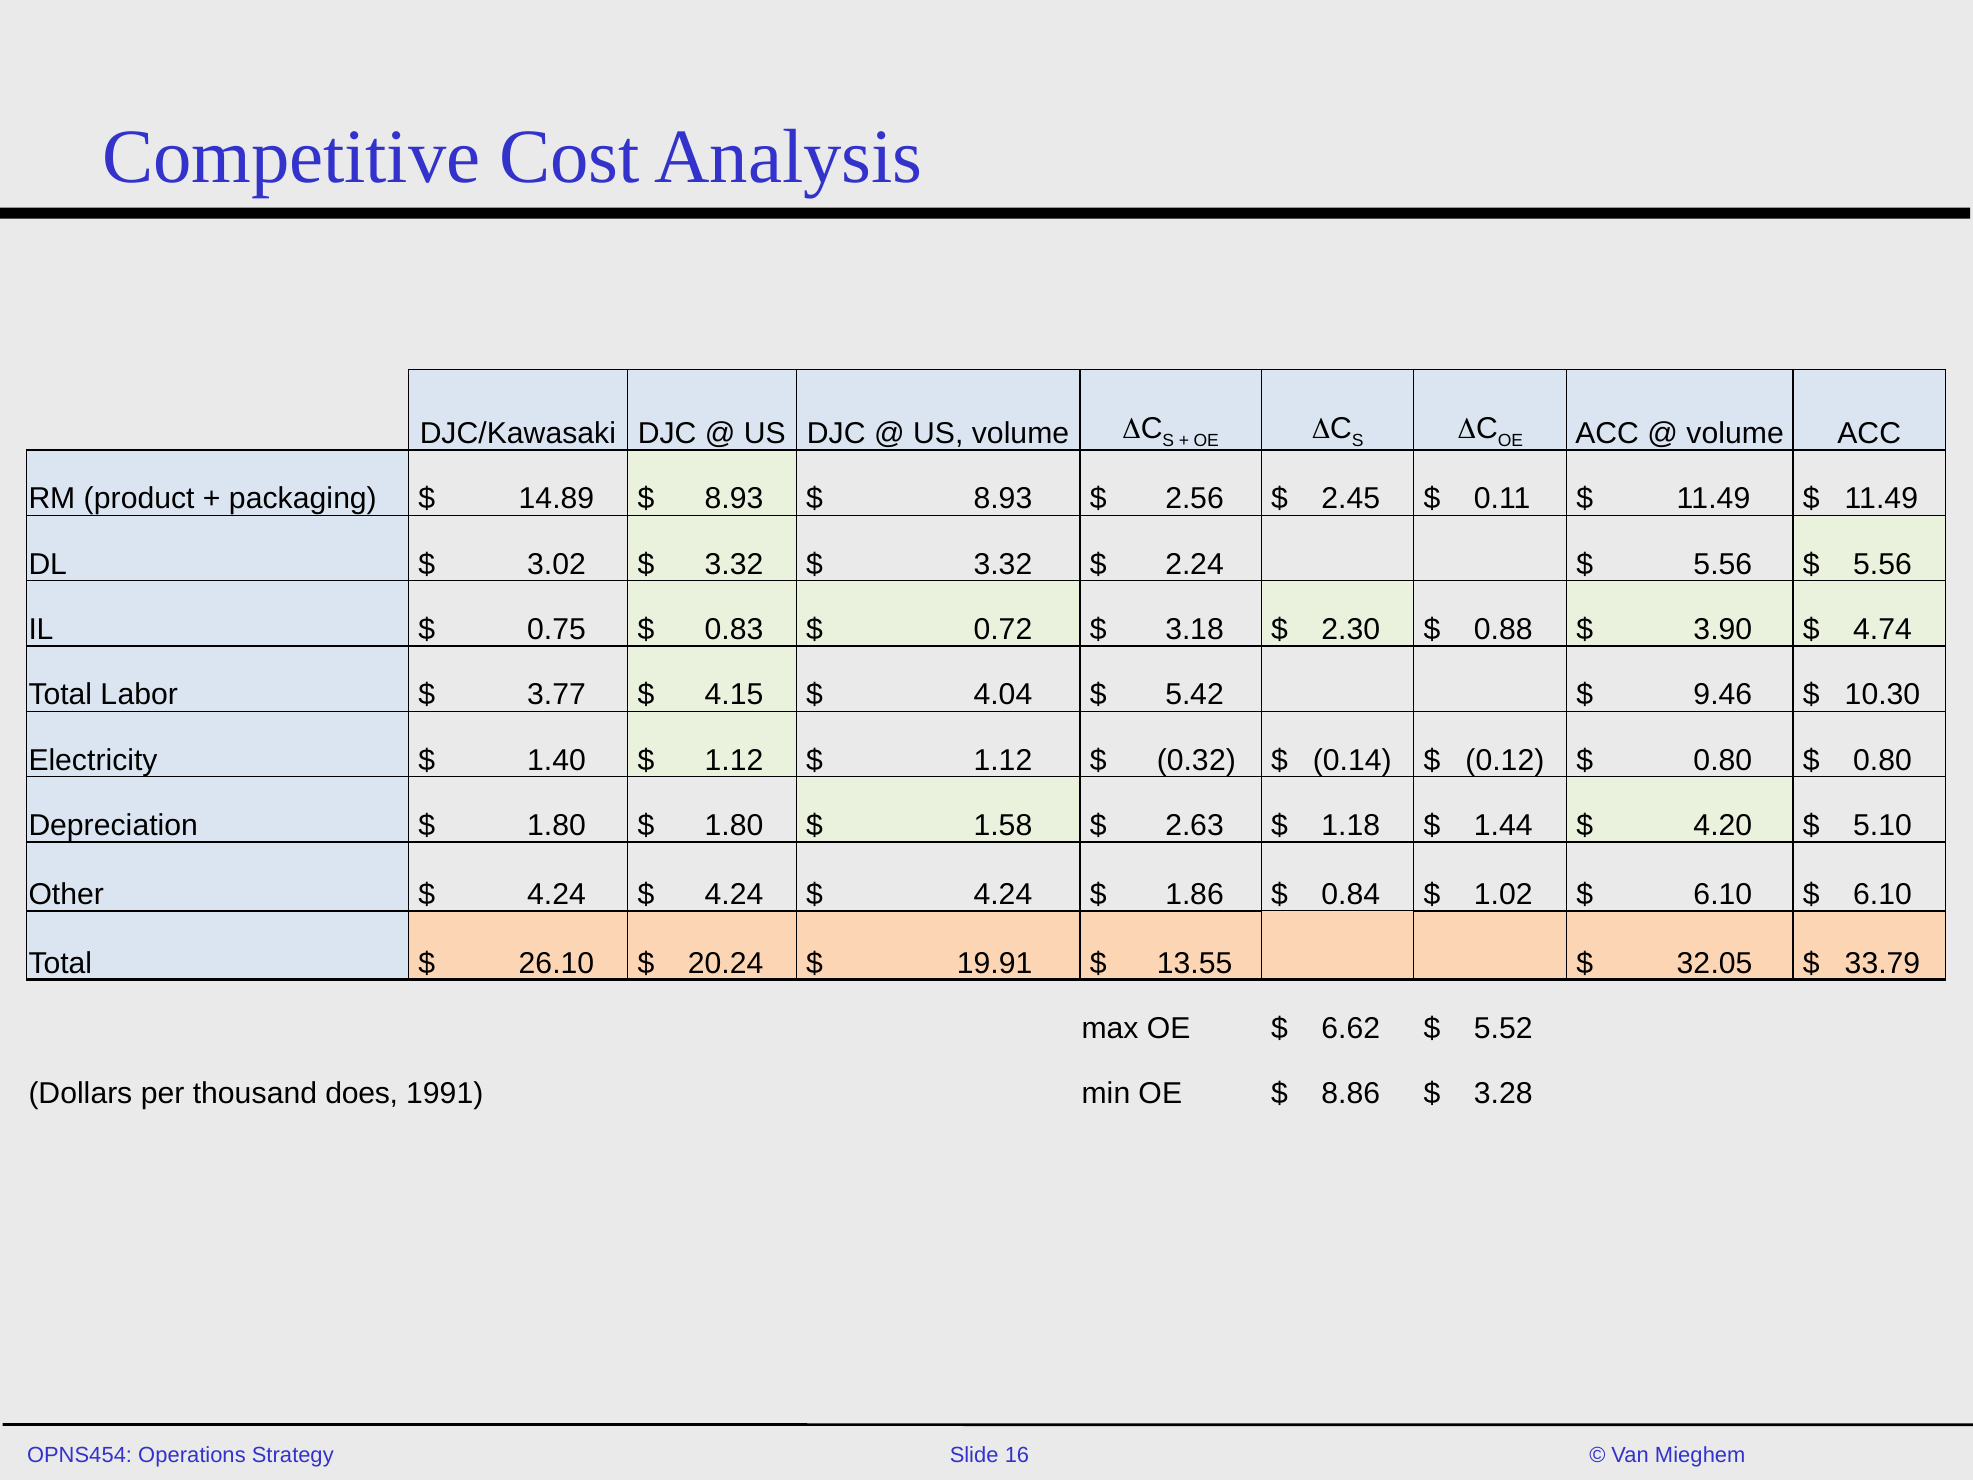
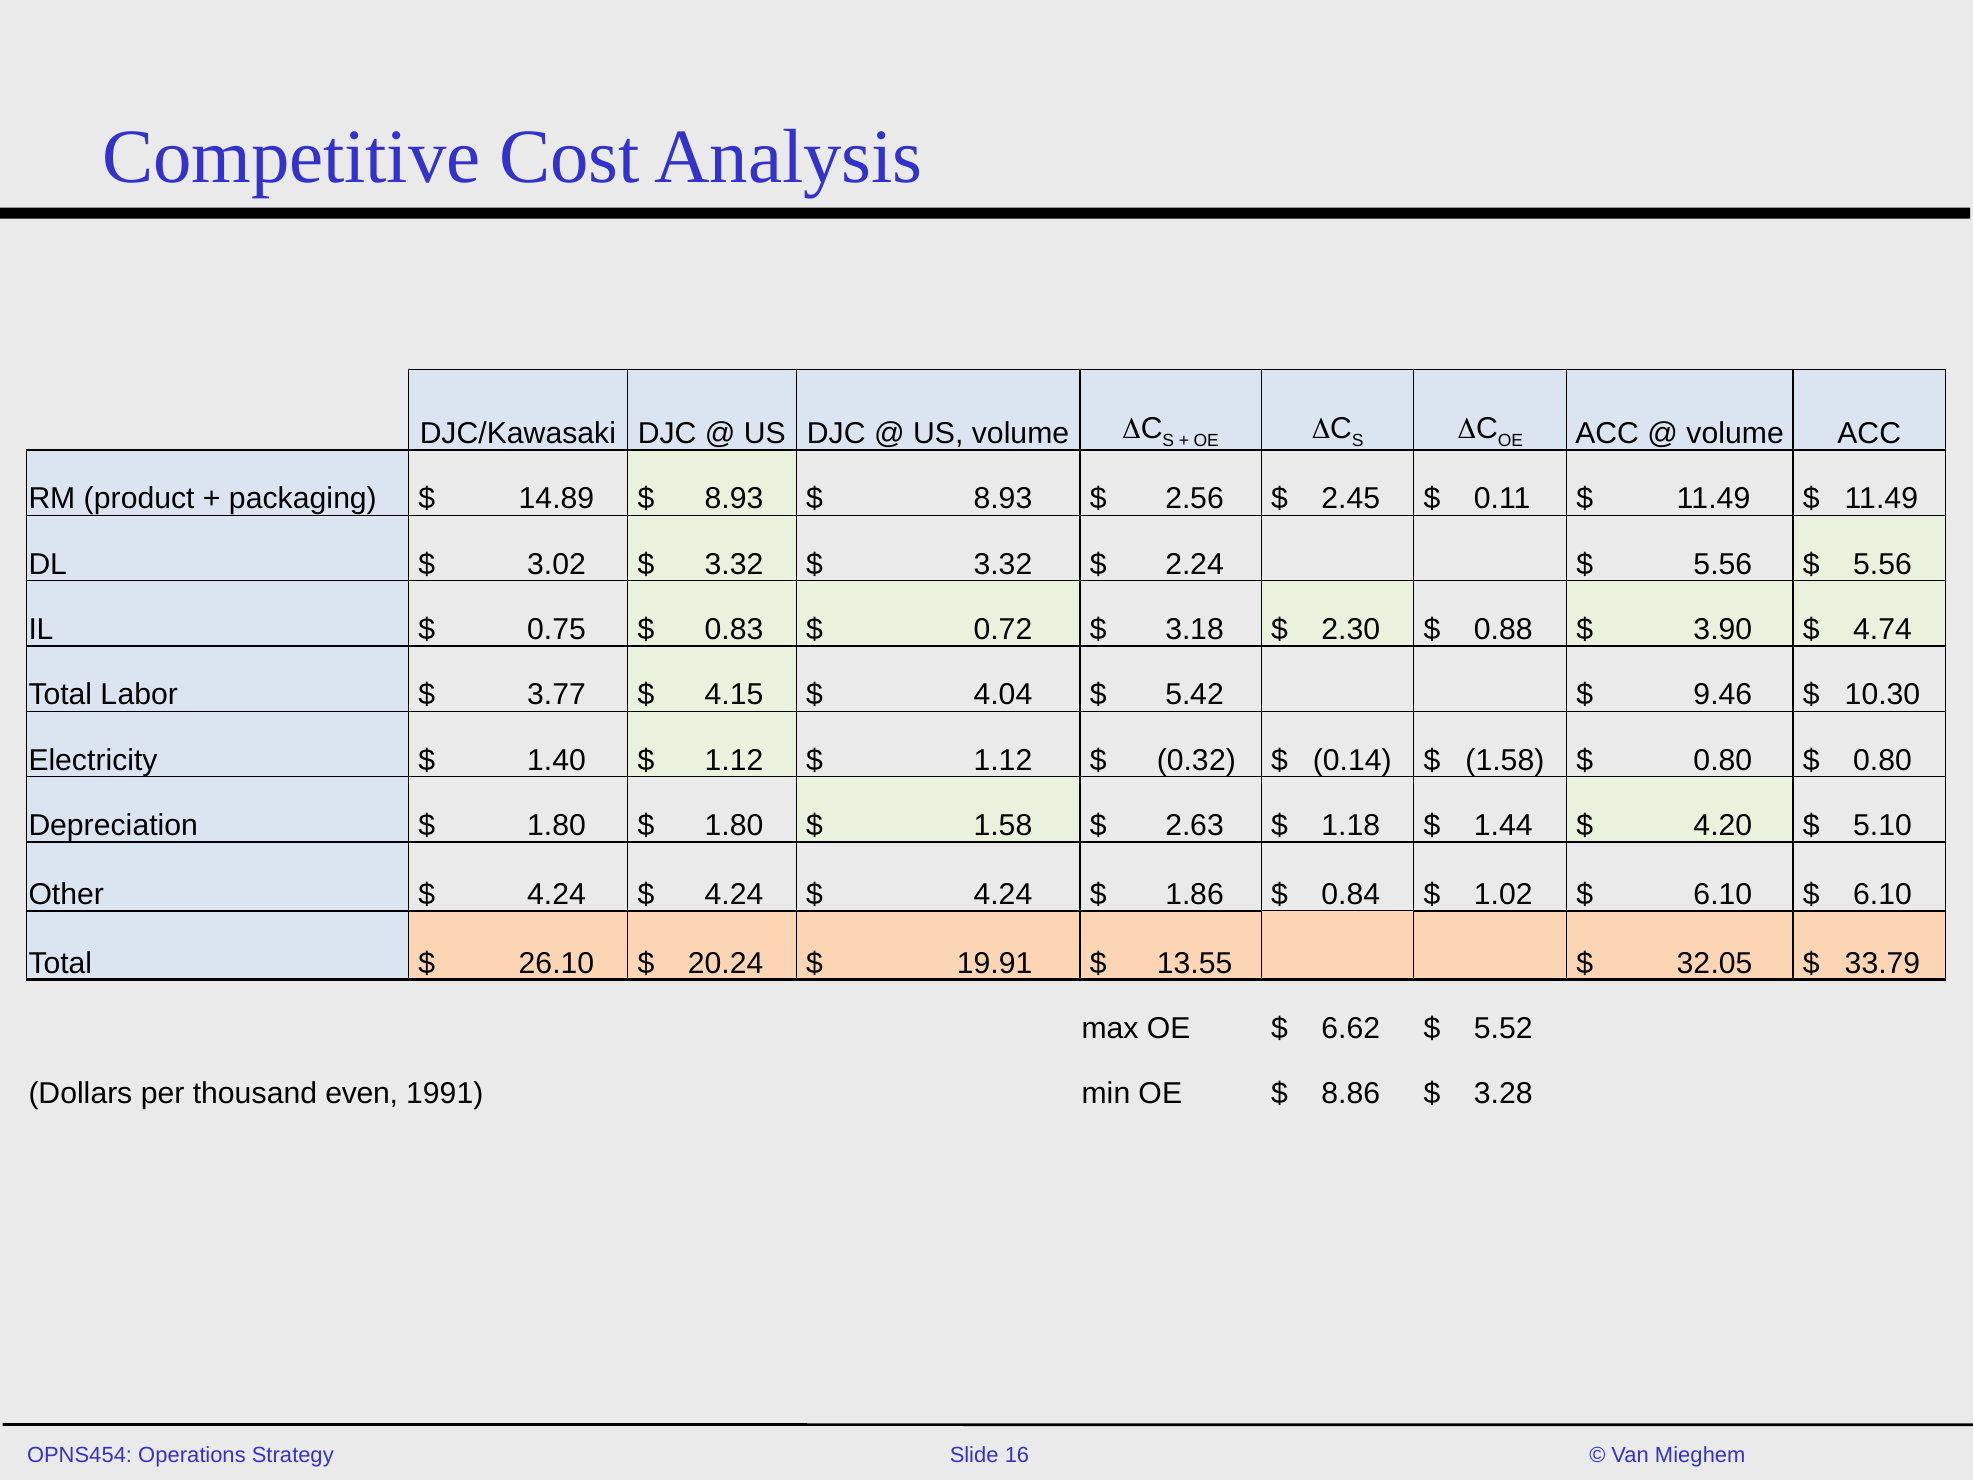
0.12: 0.12 -> 1.58 (1505, 760)
does: does -> even (362, 1094)
